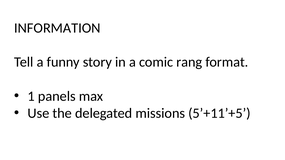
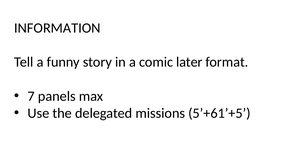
rang: rang -> later (189, 62)
1: 1 -> 7 (31, 96)
5’+11’+5: 5’+11’+5 -> 5’+61’+5 (219, 113)
